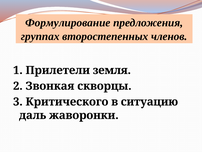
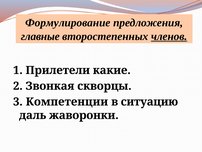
группах: группах -> главные (40, 36)
членов underline: none -> present (169, 36)
земля: земля -> какие (112, 70)
Критического: Критического -> Компетенции (67, 101)
